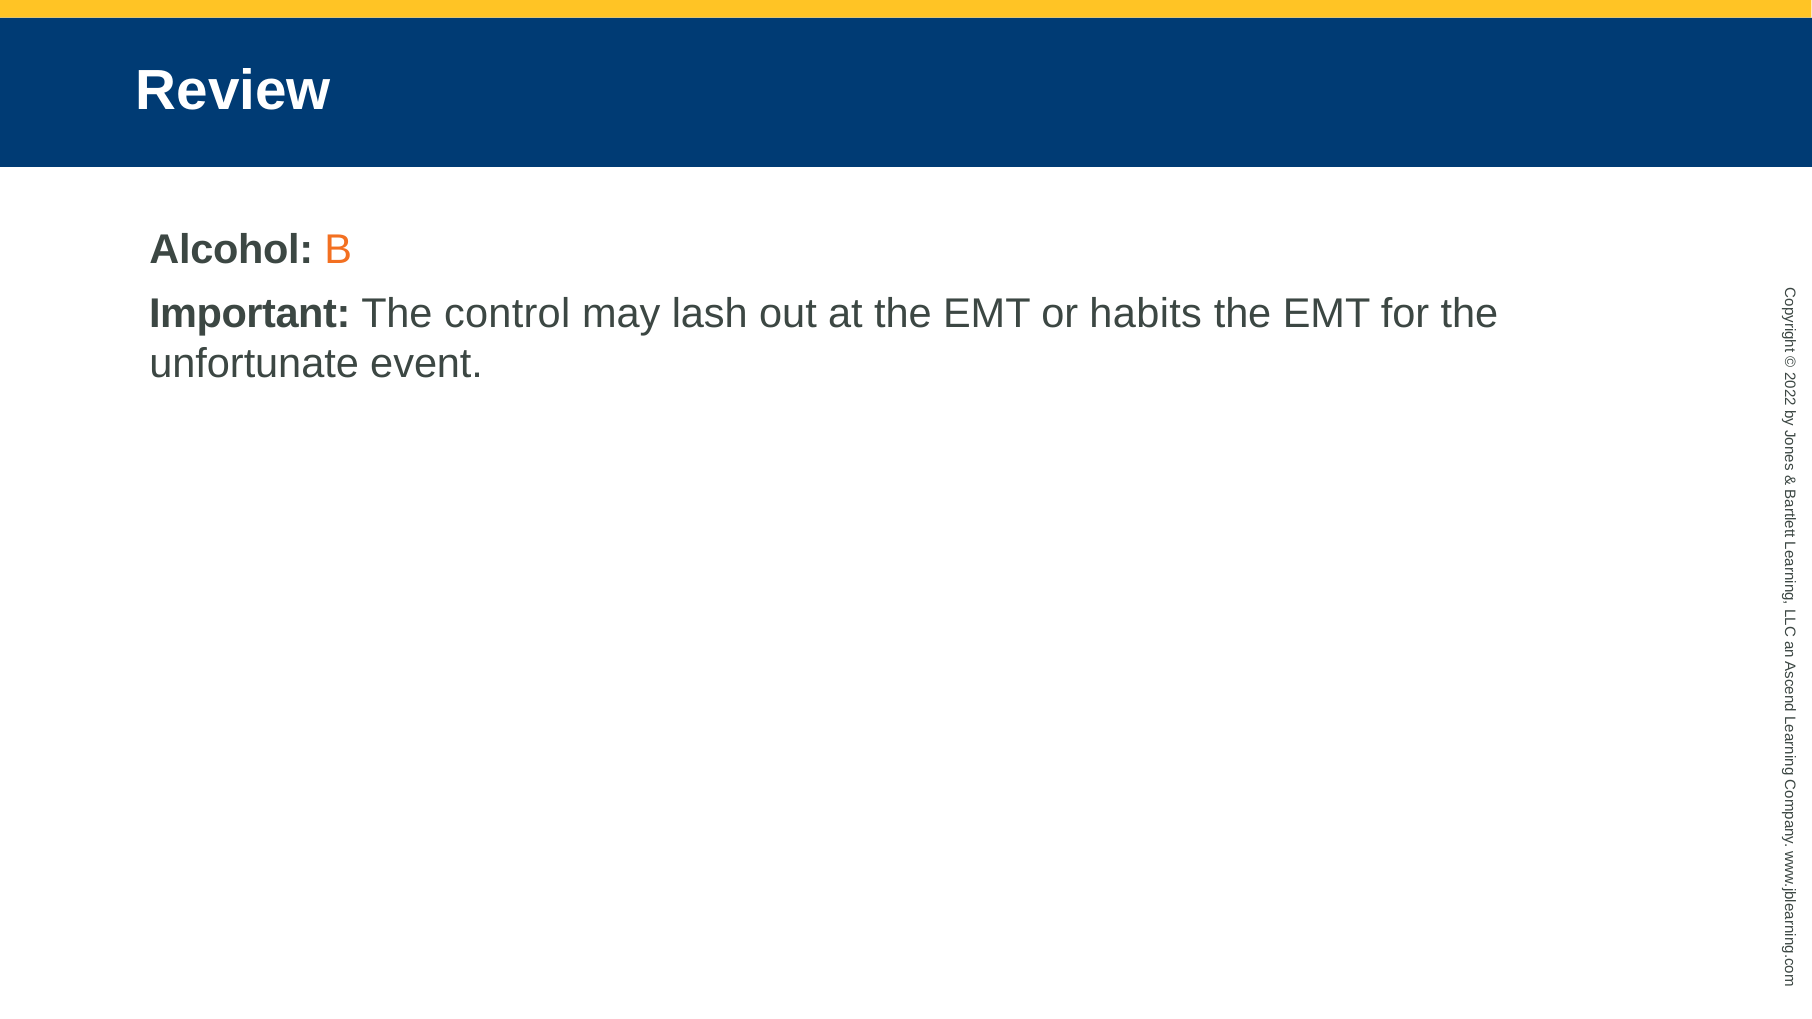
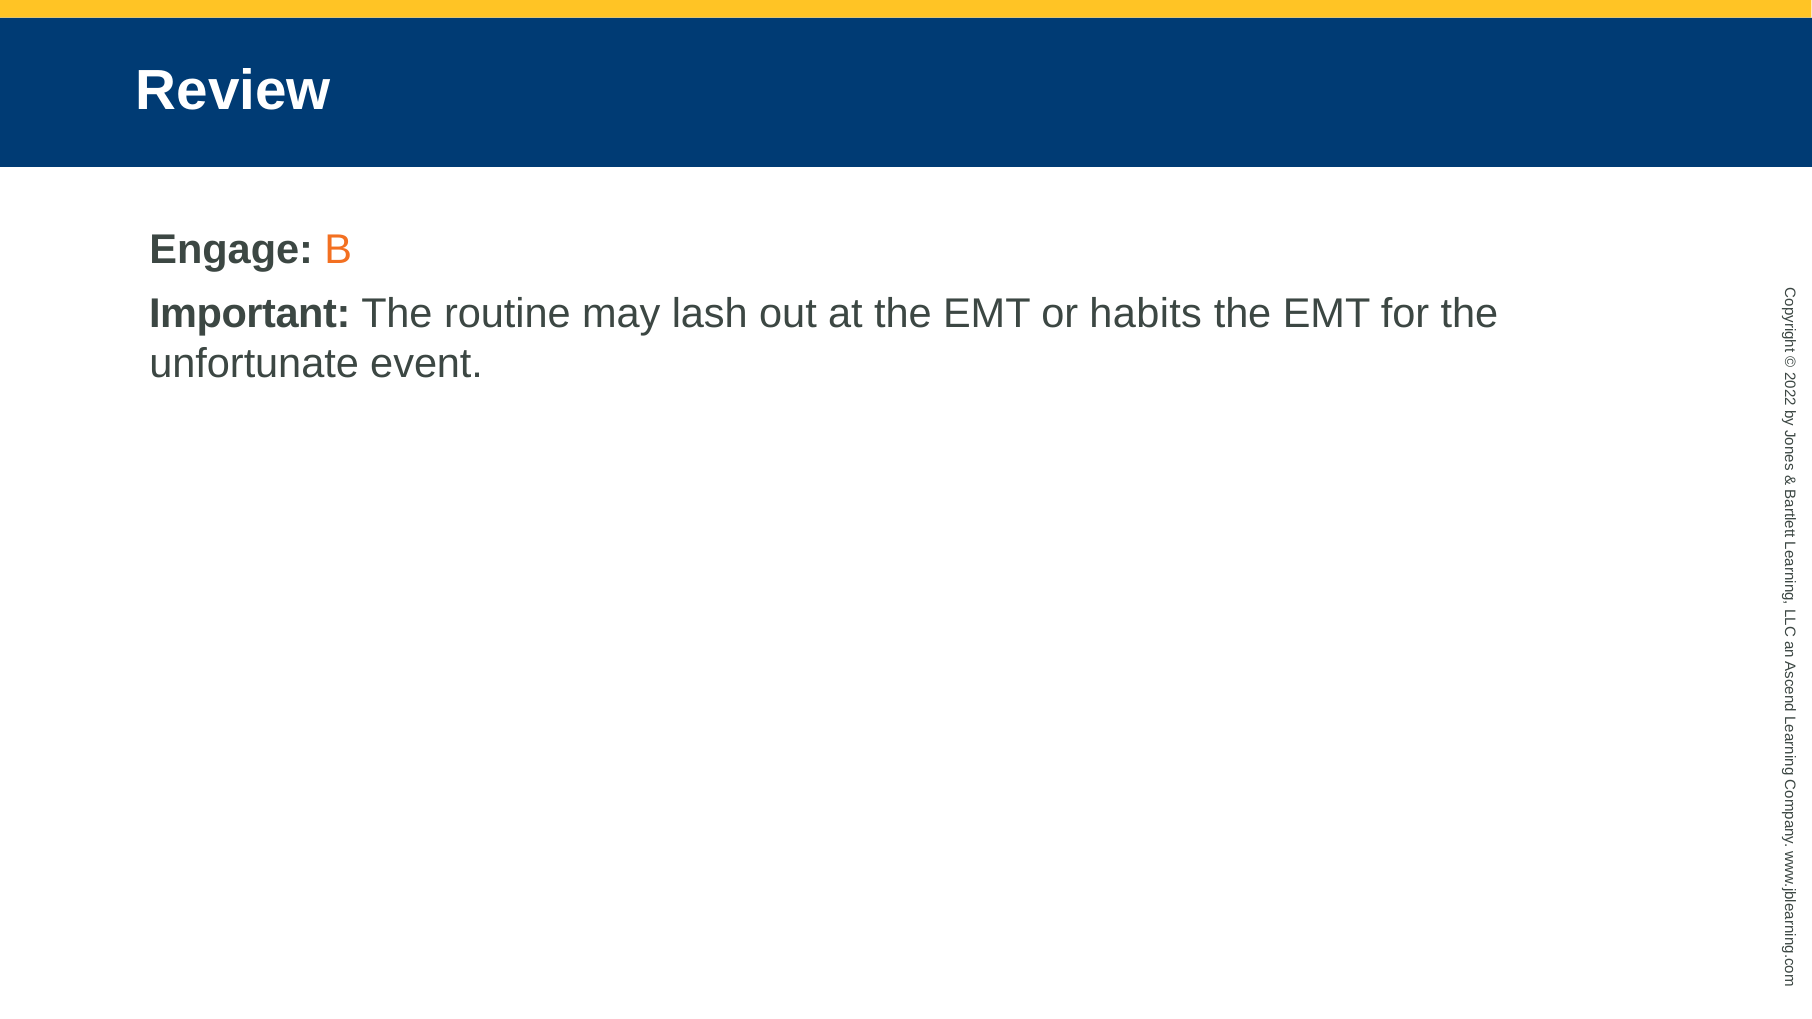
Alcohol: Alcohol -> Engage (231, 250)
control: control -> routine (507, 314)
